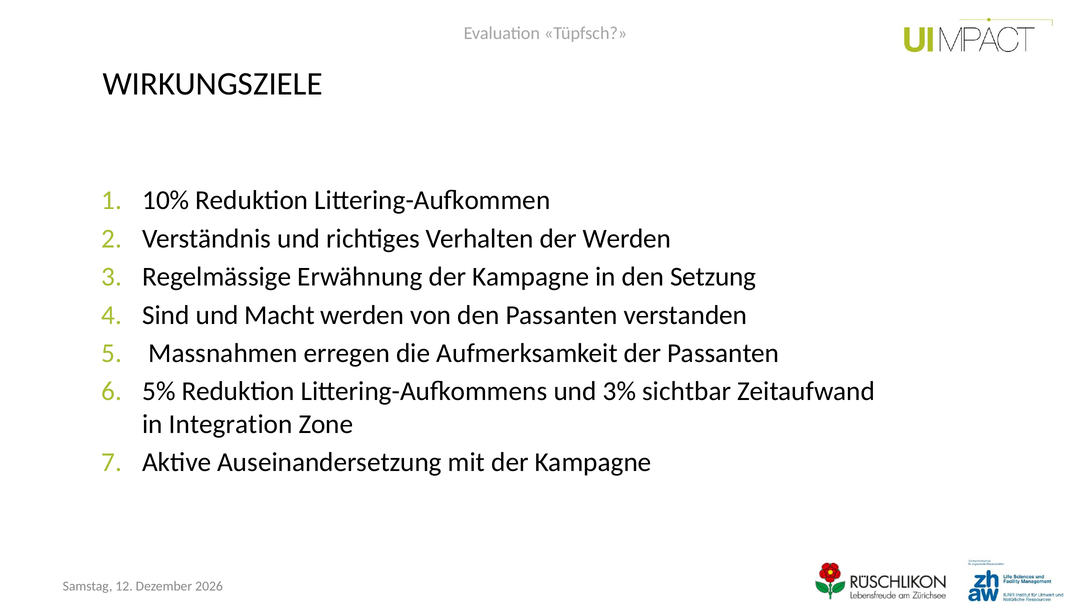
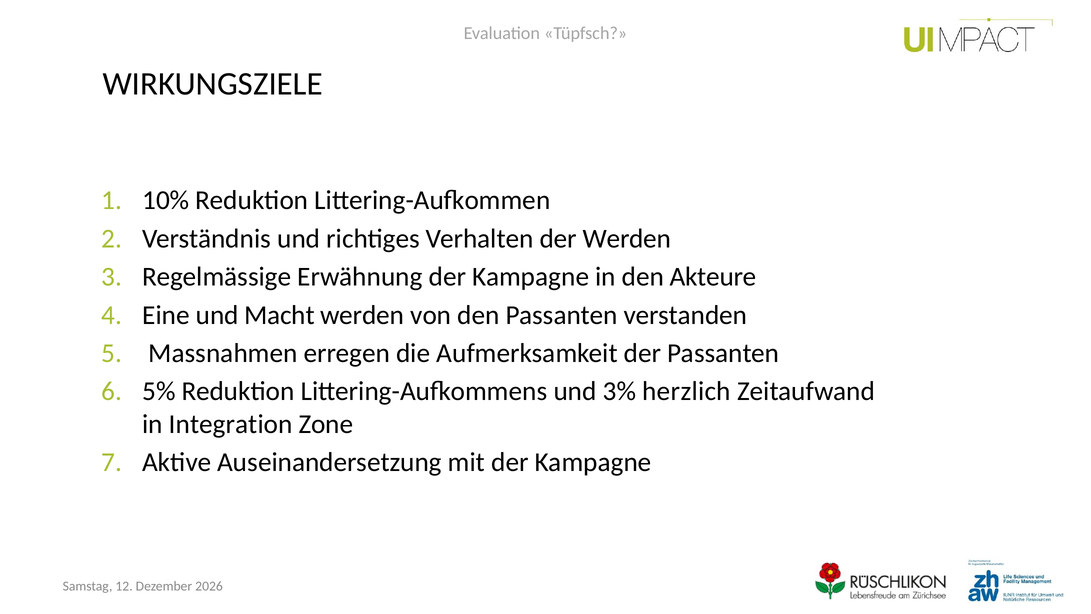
Setzung: Setzung -> Akteure (713, 277)
Sind: Sind -> Eine (166, 315)
sichtbar: sichtbar -> herzlich (687, 391)
